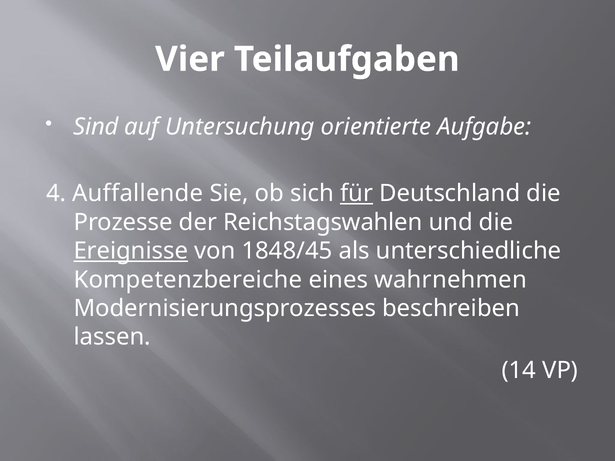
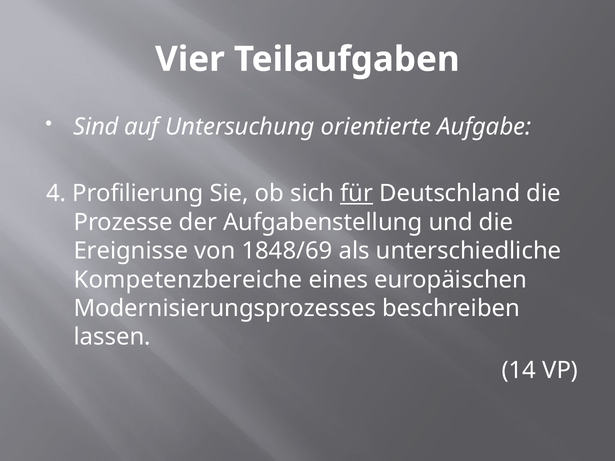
Auffallende: Auffallende -> Profilierung (138, 194)
Reichstagswahlen: Reichstagswahlen -> Aufgabenstellung (323, 222)
Ereignisse underline: present -> none (131, 251)
1848/45: 1848/45 -> 1848/69 (287, 251)
wahrnehmen: wahrnehmen -> europäischen (451, 280)
